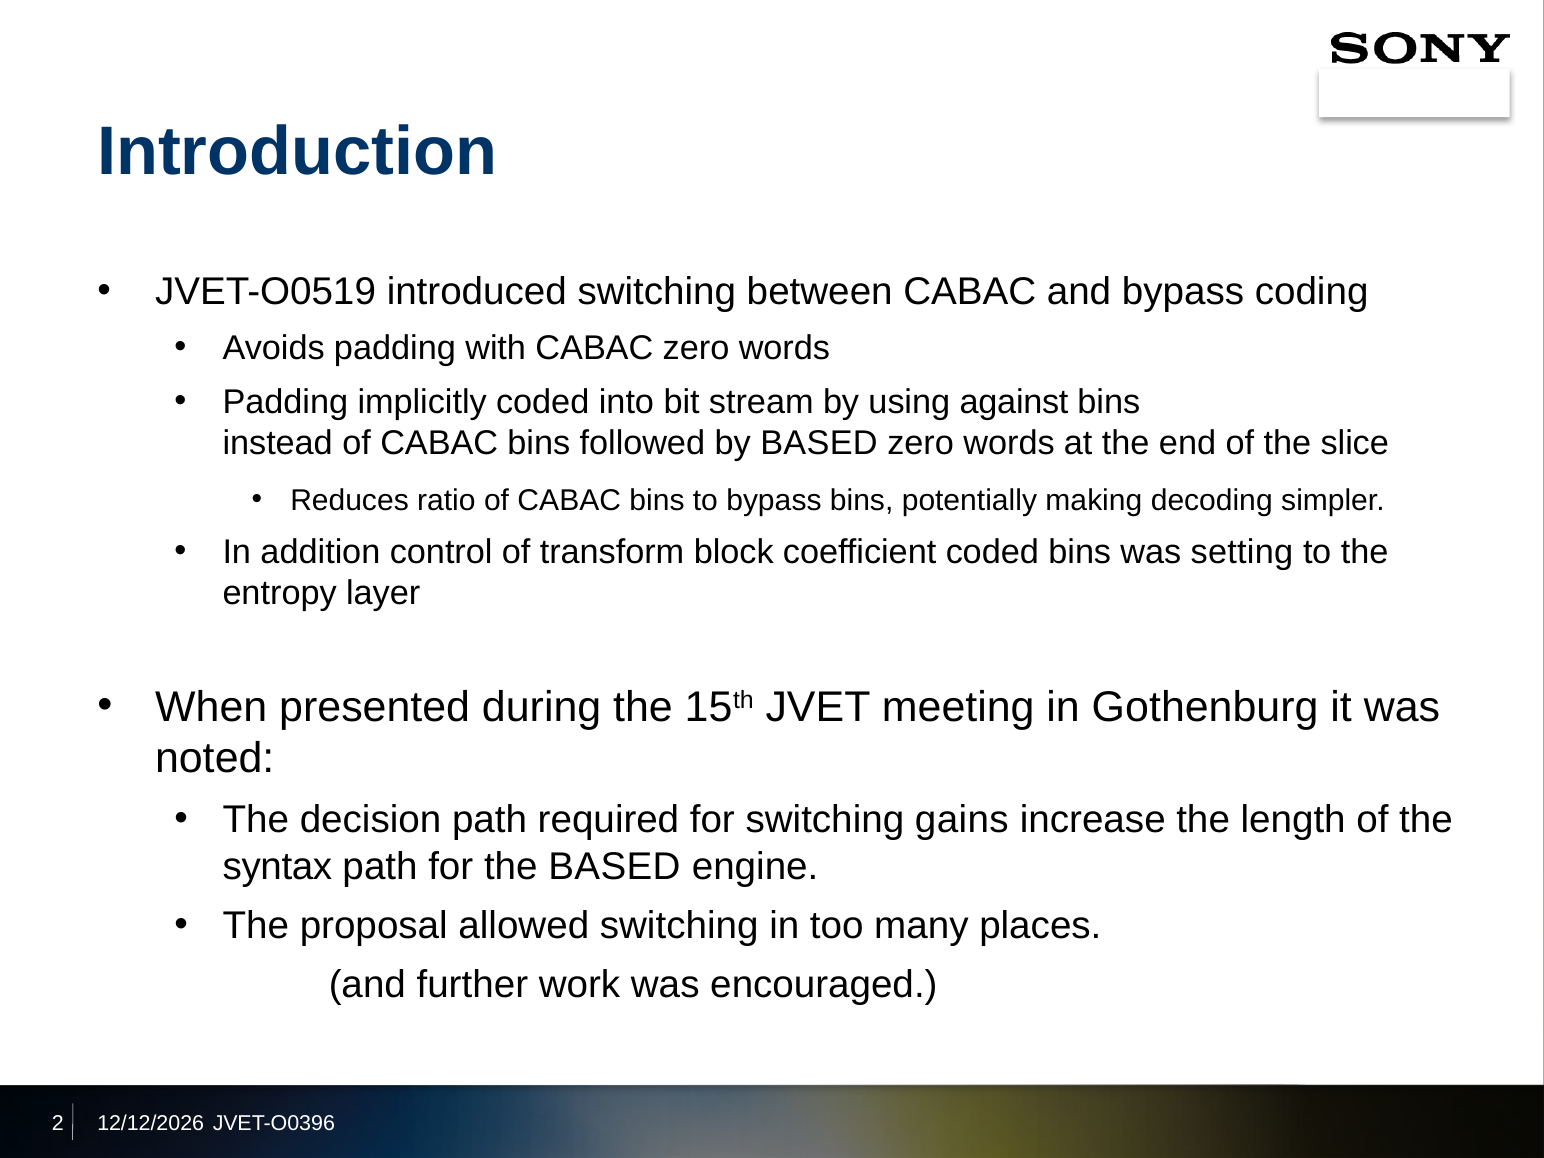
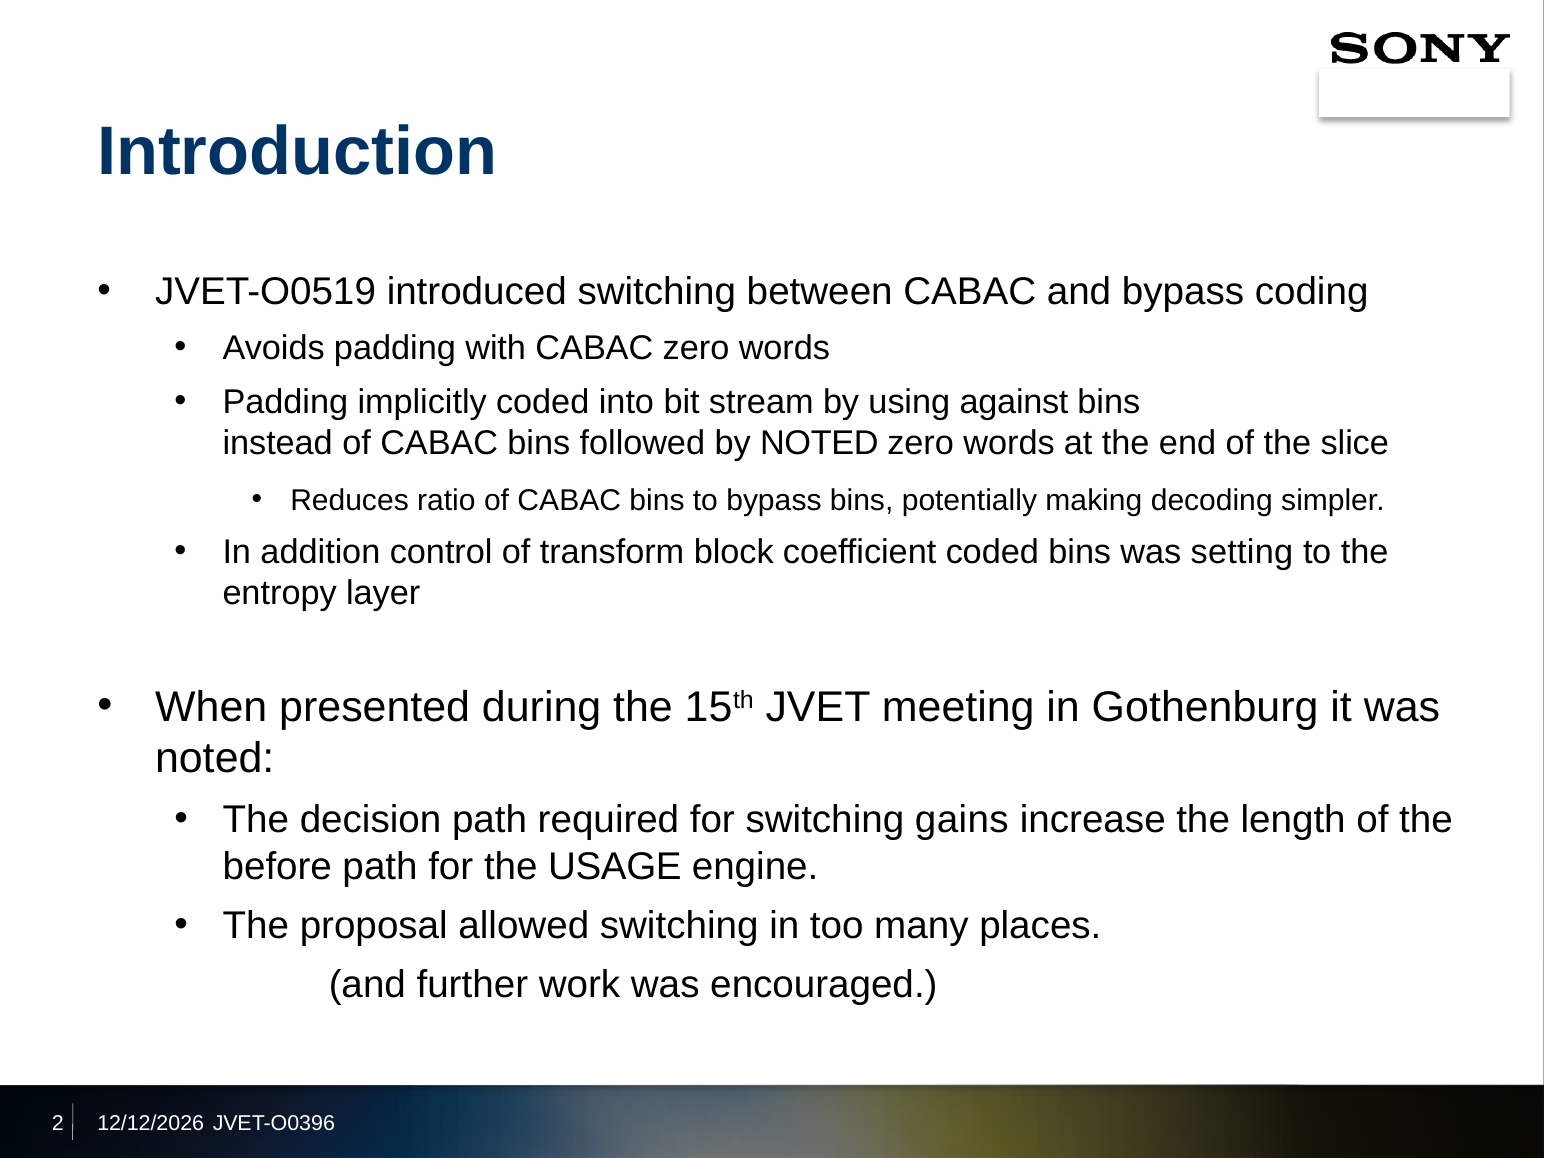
by BASED: BASED -> NOTED (819, 443)
syntax: syntax -> before (277, 867)
the BASED: BASED -> USAGE (615, 867)
